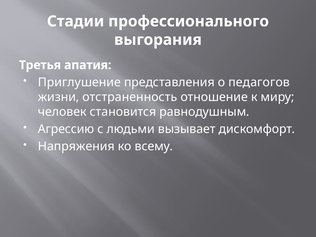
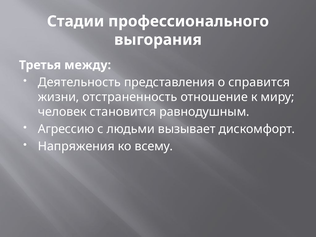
апатия: апатия -> между (88, 65)
Приглушение: Приглушение -> Деятельность (79, 82)
педагогов: педагогов -> справится (259, 82)
